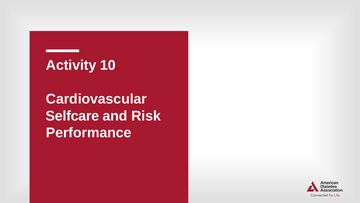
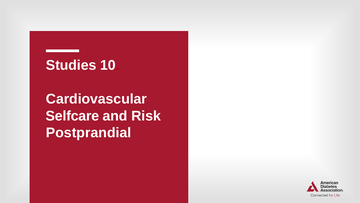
Activity: Activity -> Studies (71, 65)
Performance: Performance -> Postprandial (89, 132)
